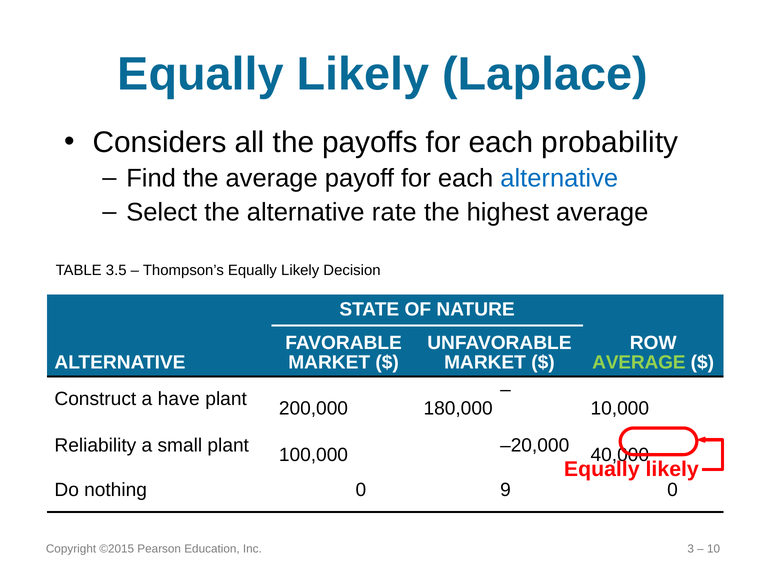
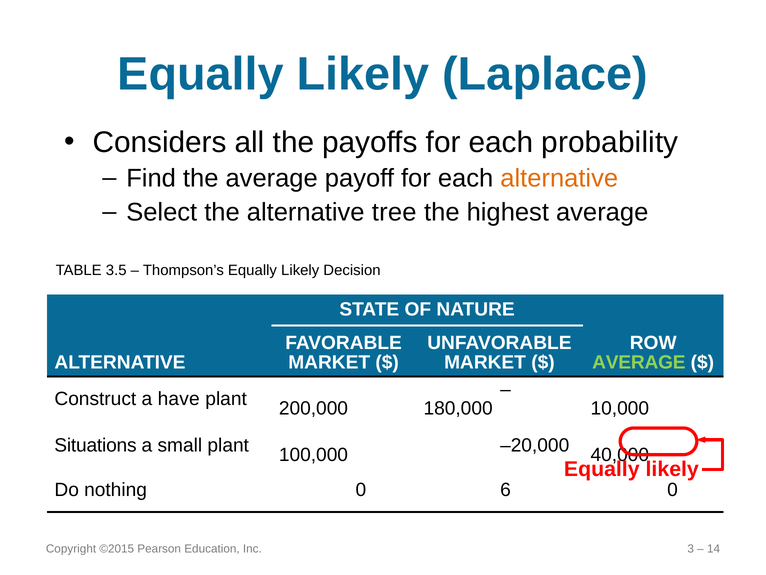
alternative colour: blue -> orange (559, 178)
rate: rate -> tree (394, 212)
Reliability: Reliability -> Situations (95, 445)
9: 9 -> 6 (506, 489)
10: 10 -> 14 (714, 549)
